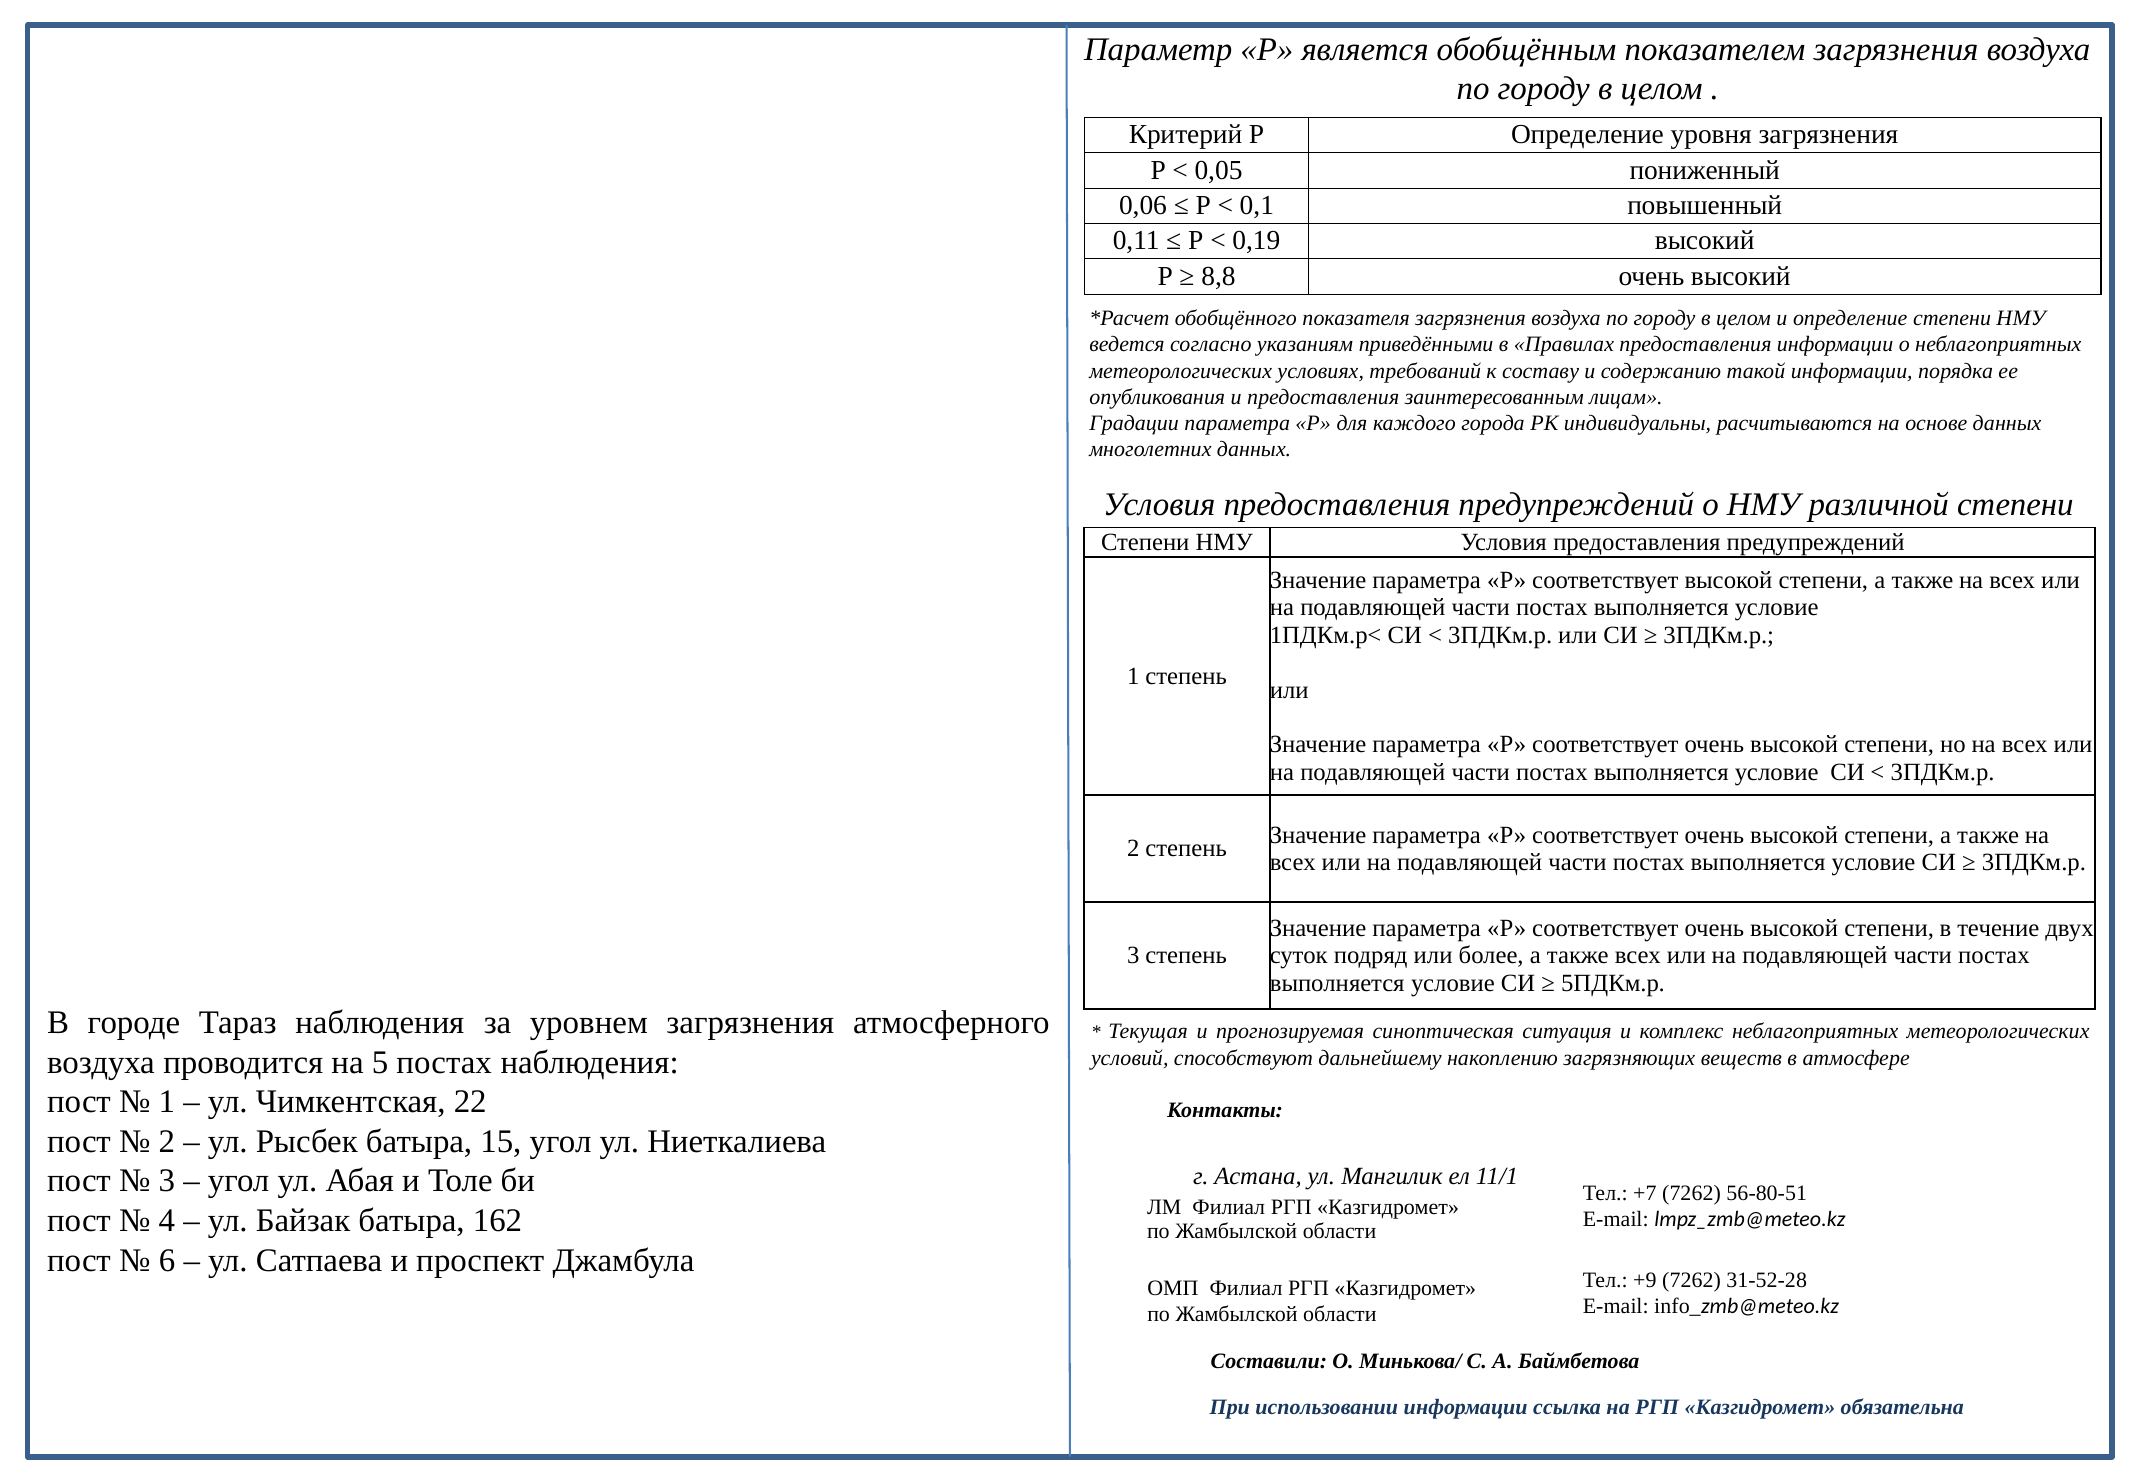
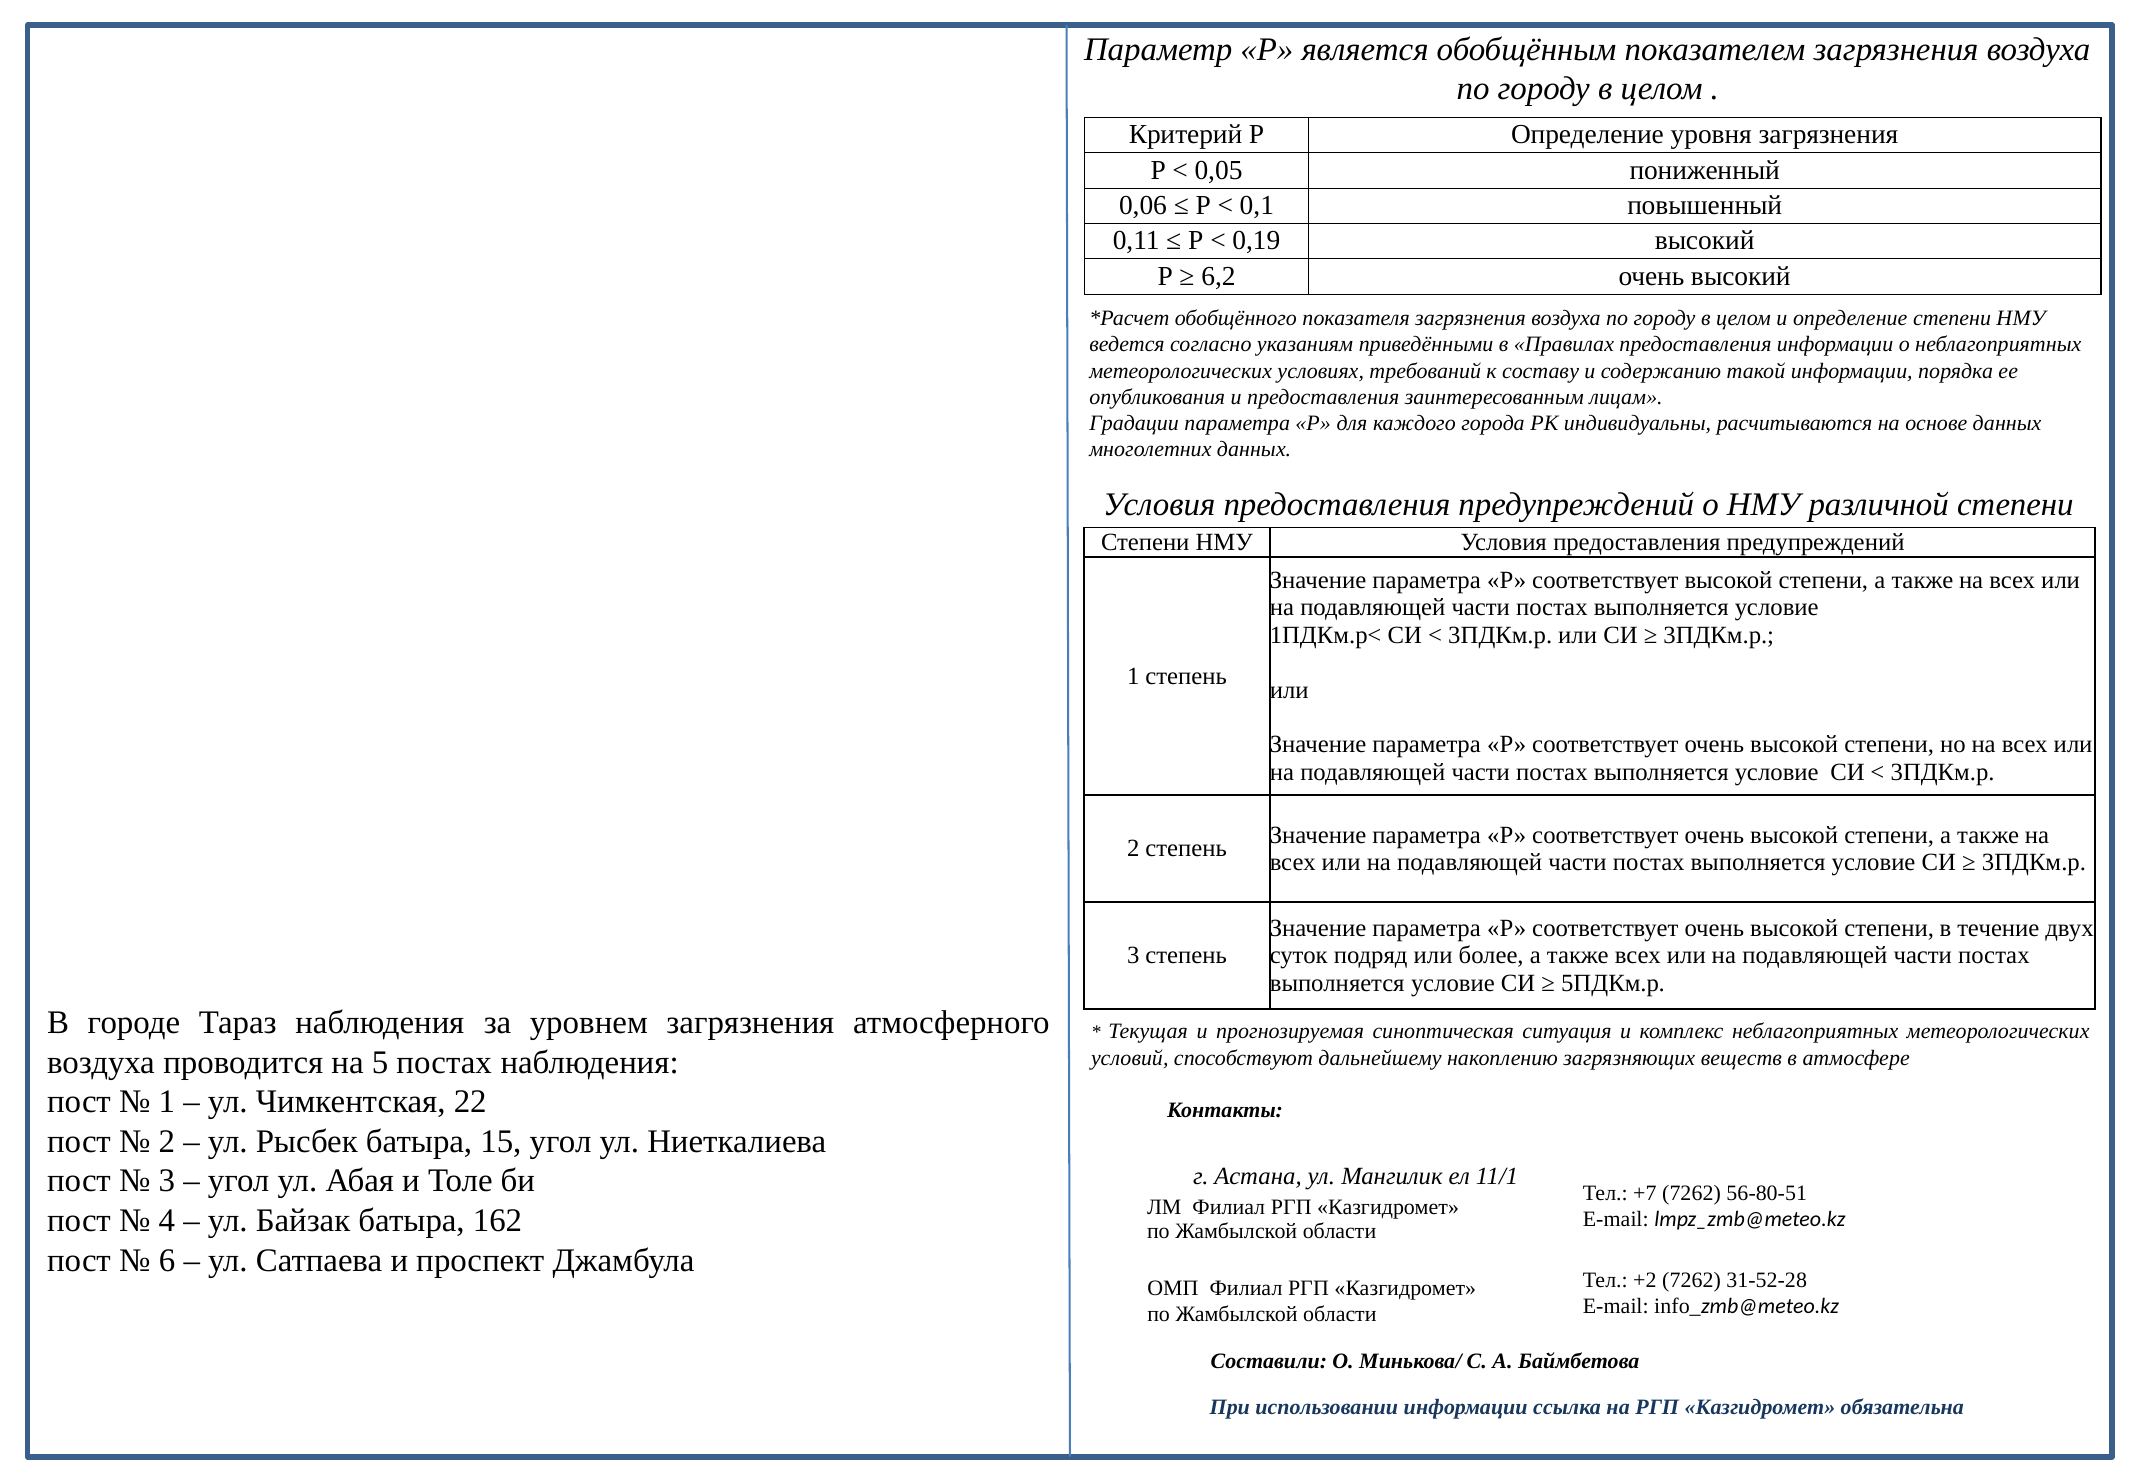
8,8: 8,8 -> 6,2 (1219, 276)
+9: +9 -> +2 (1645, 1280)
